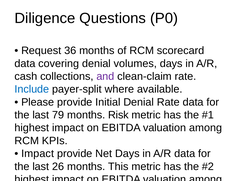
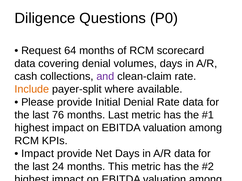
Request 36: 36 -> 64 (70, 51)
Include colour: blue -> orange (32, 89)
79: 79 -> 76 (58, 115)
months Risk: Risk -> Last (118, 115)
26: 26 -> 24 (58, 167)
